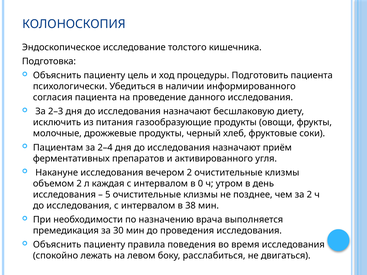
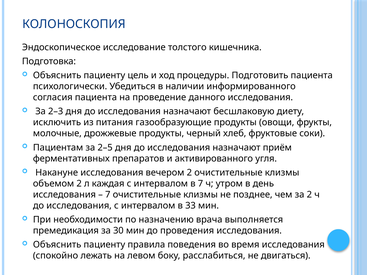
2–4: 2–4 -> 2–5 (105, 148)
в 0: 0 -> 7 (200, 184)
5: 5 -> 7 (108, 195)
38: 38 -> 33 (190, 206)
